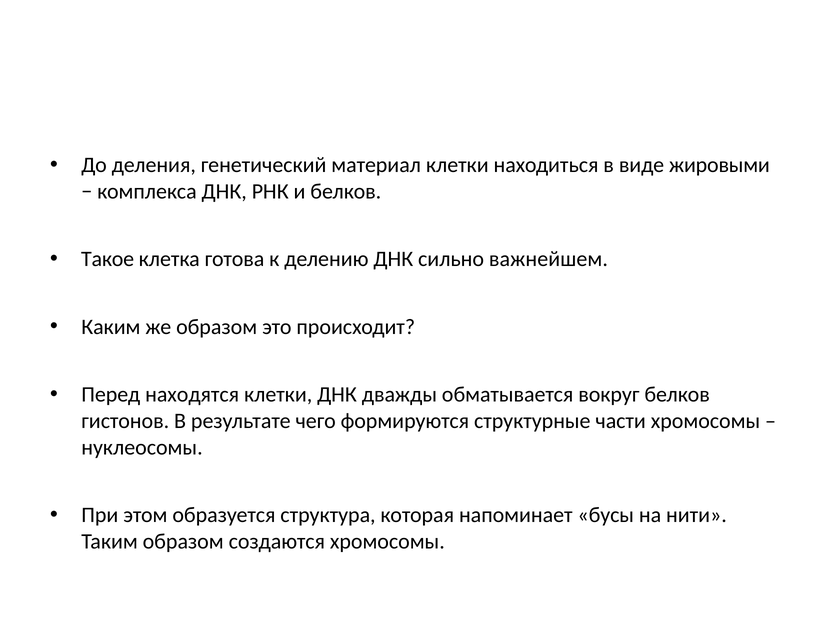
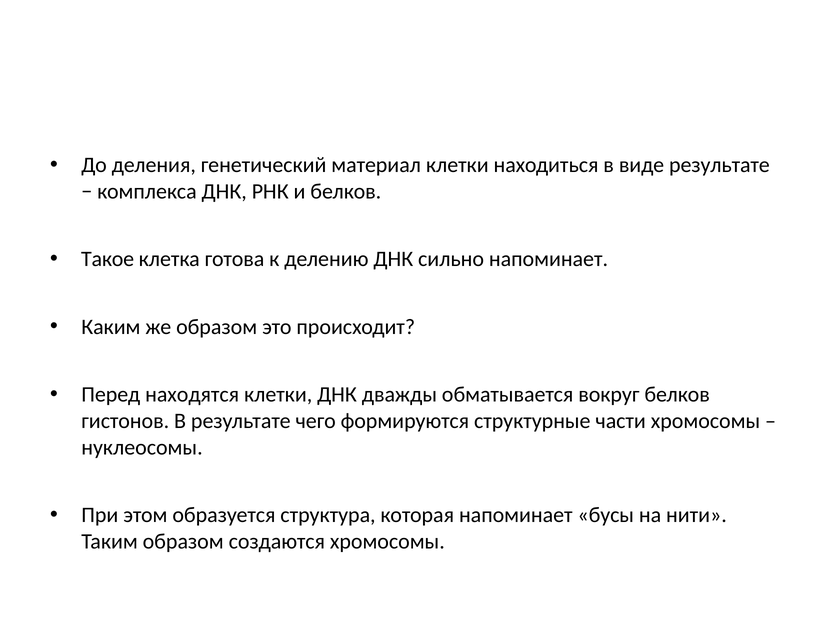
виде жировыми: жировыми -> результате (719, 165)
сильно важнейшем: важнейшем -> напоминает (549, 259)
